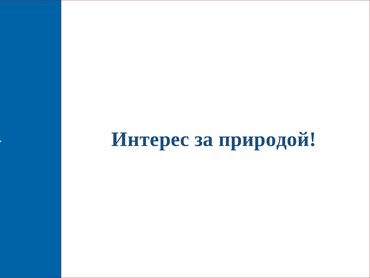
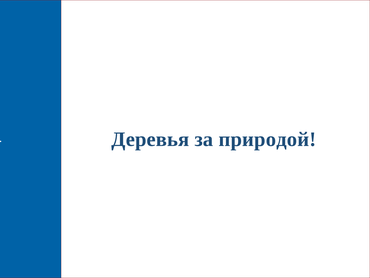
Интерес: Интерес -> Деревья (150, 139)
